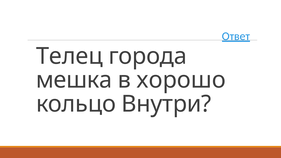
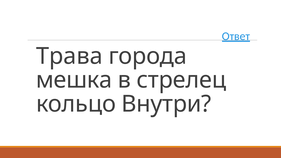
Телец: Телец -> Трава (69, 56)
хорошо: хорошо -> стрелец (181, 80)
